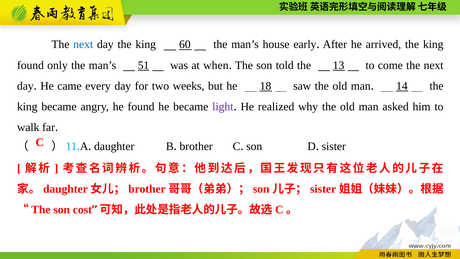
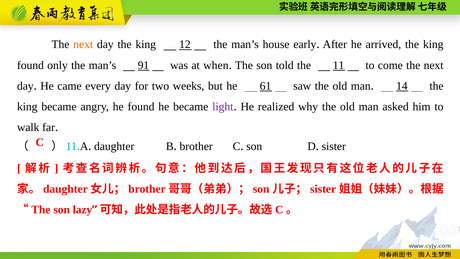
next colour: blue -> orange (83, 44)
60: 60 -> 12 (185, 44)
51: 51 -> 91 (143, 65)
13: 13 -> 11 (339, 65)
18: 18 -> 61 (266, 86)
cost: cost -> lazy (82, 210)
